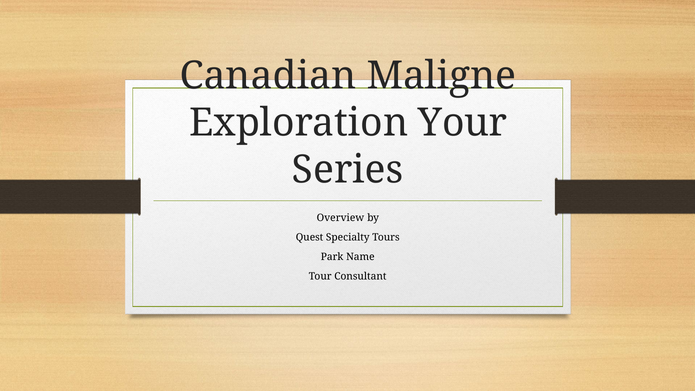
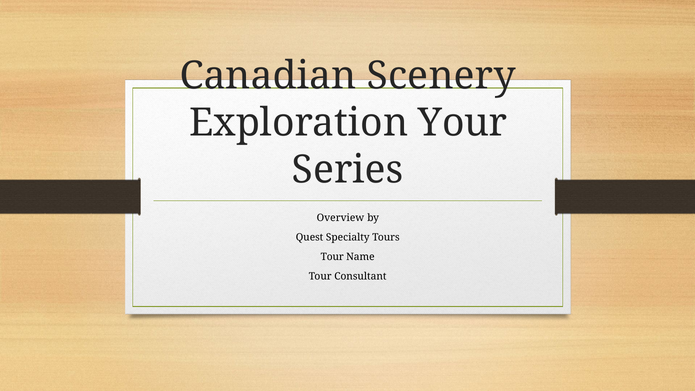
Maligne: Maligne -> Scenery (441, 76)
Park: Park -> Tour (332, 257)
